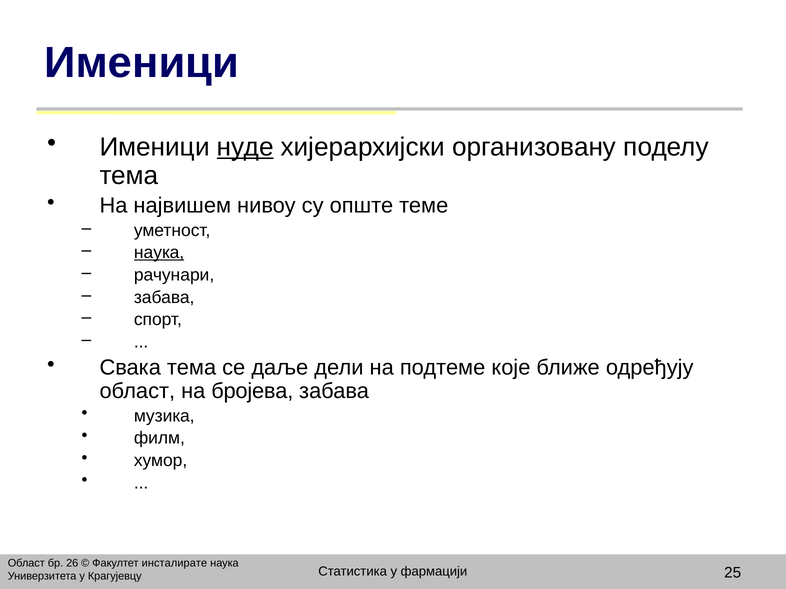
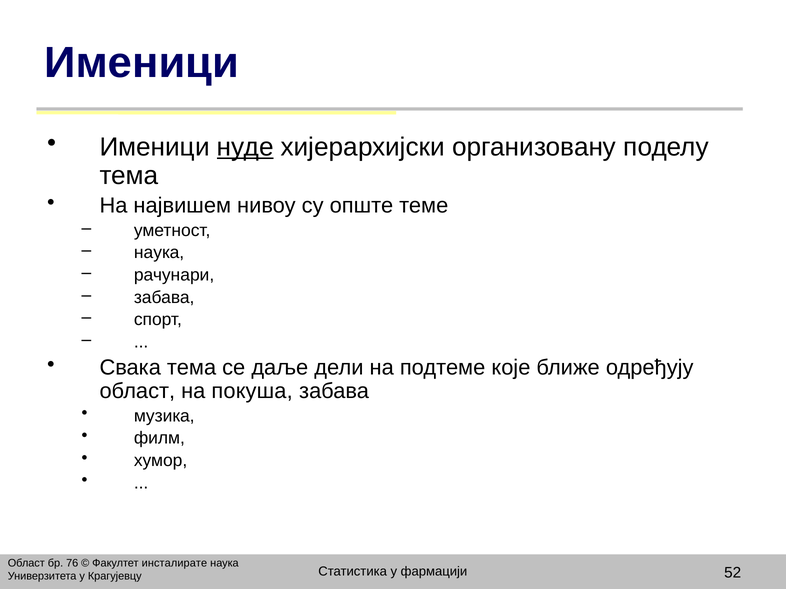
наука underline: present -> none (159, 253)
бројева: бројева -> покуша (252, 391)
26: 26 -> 76 (72, 563)
25: 25 -> 52 (733, 573)
